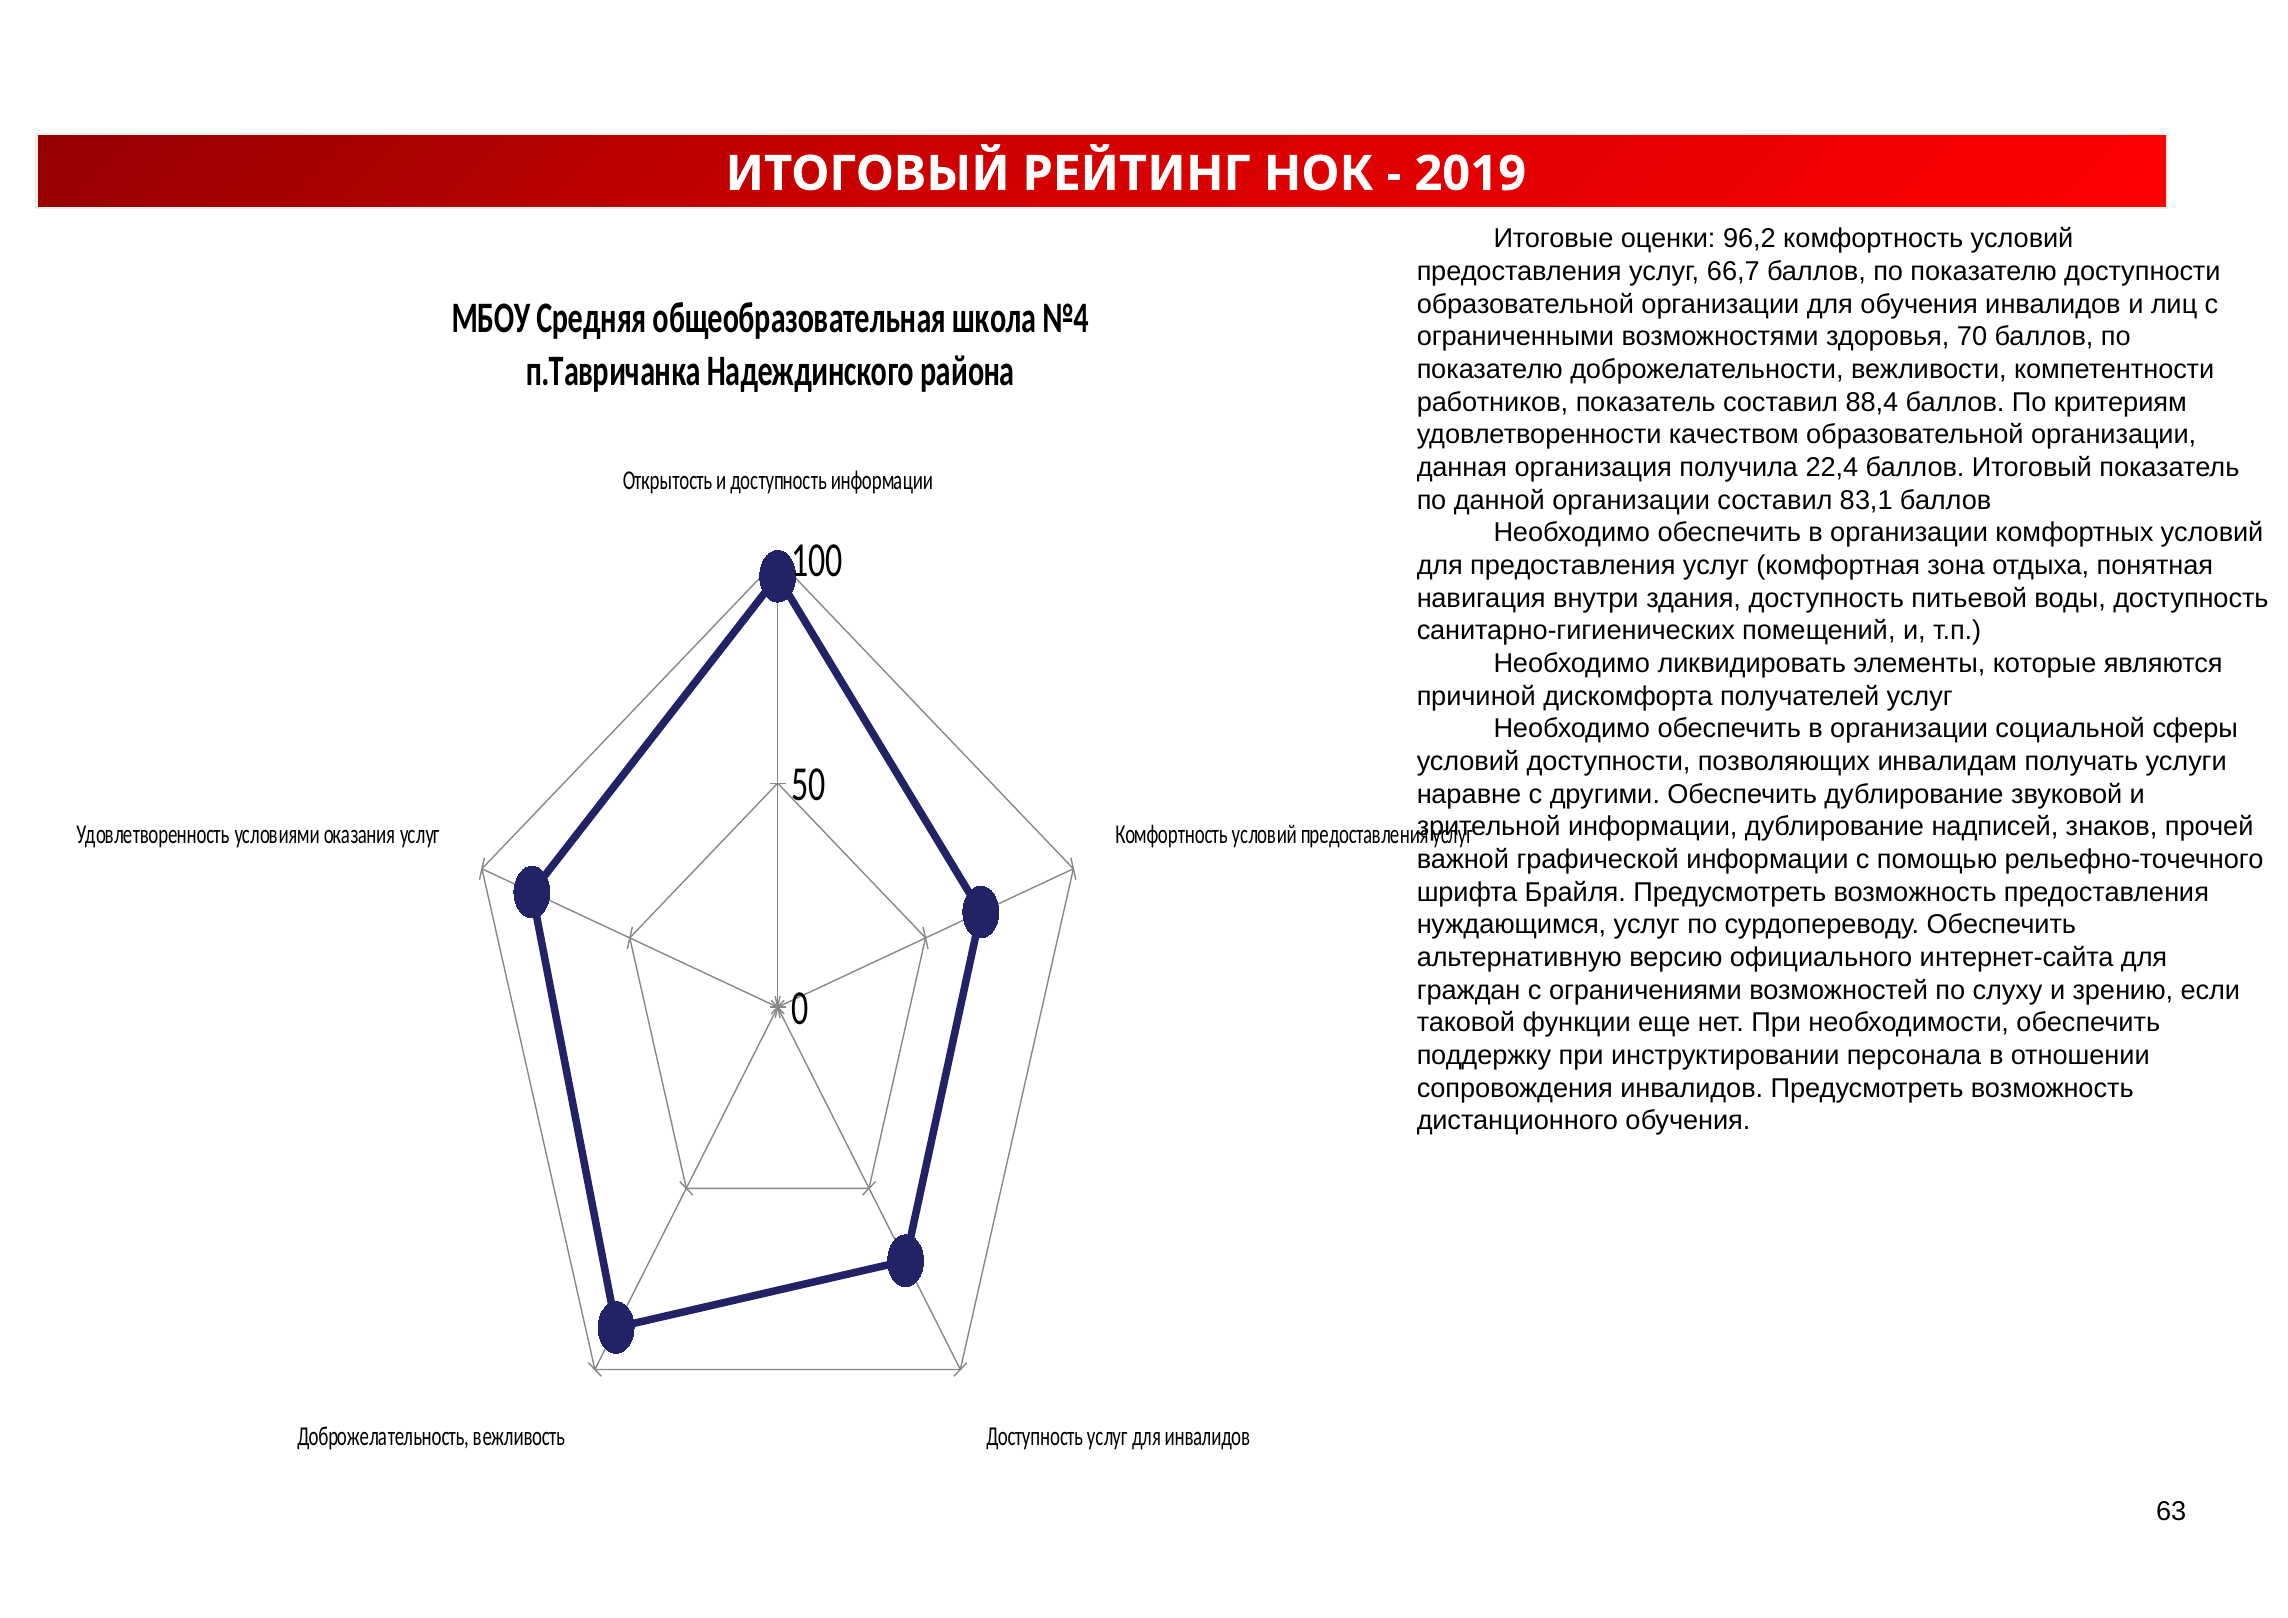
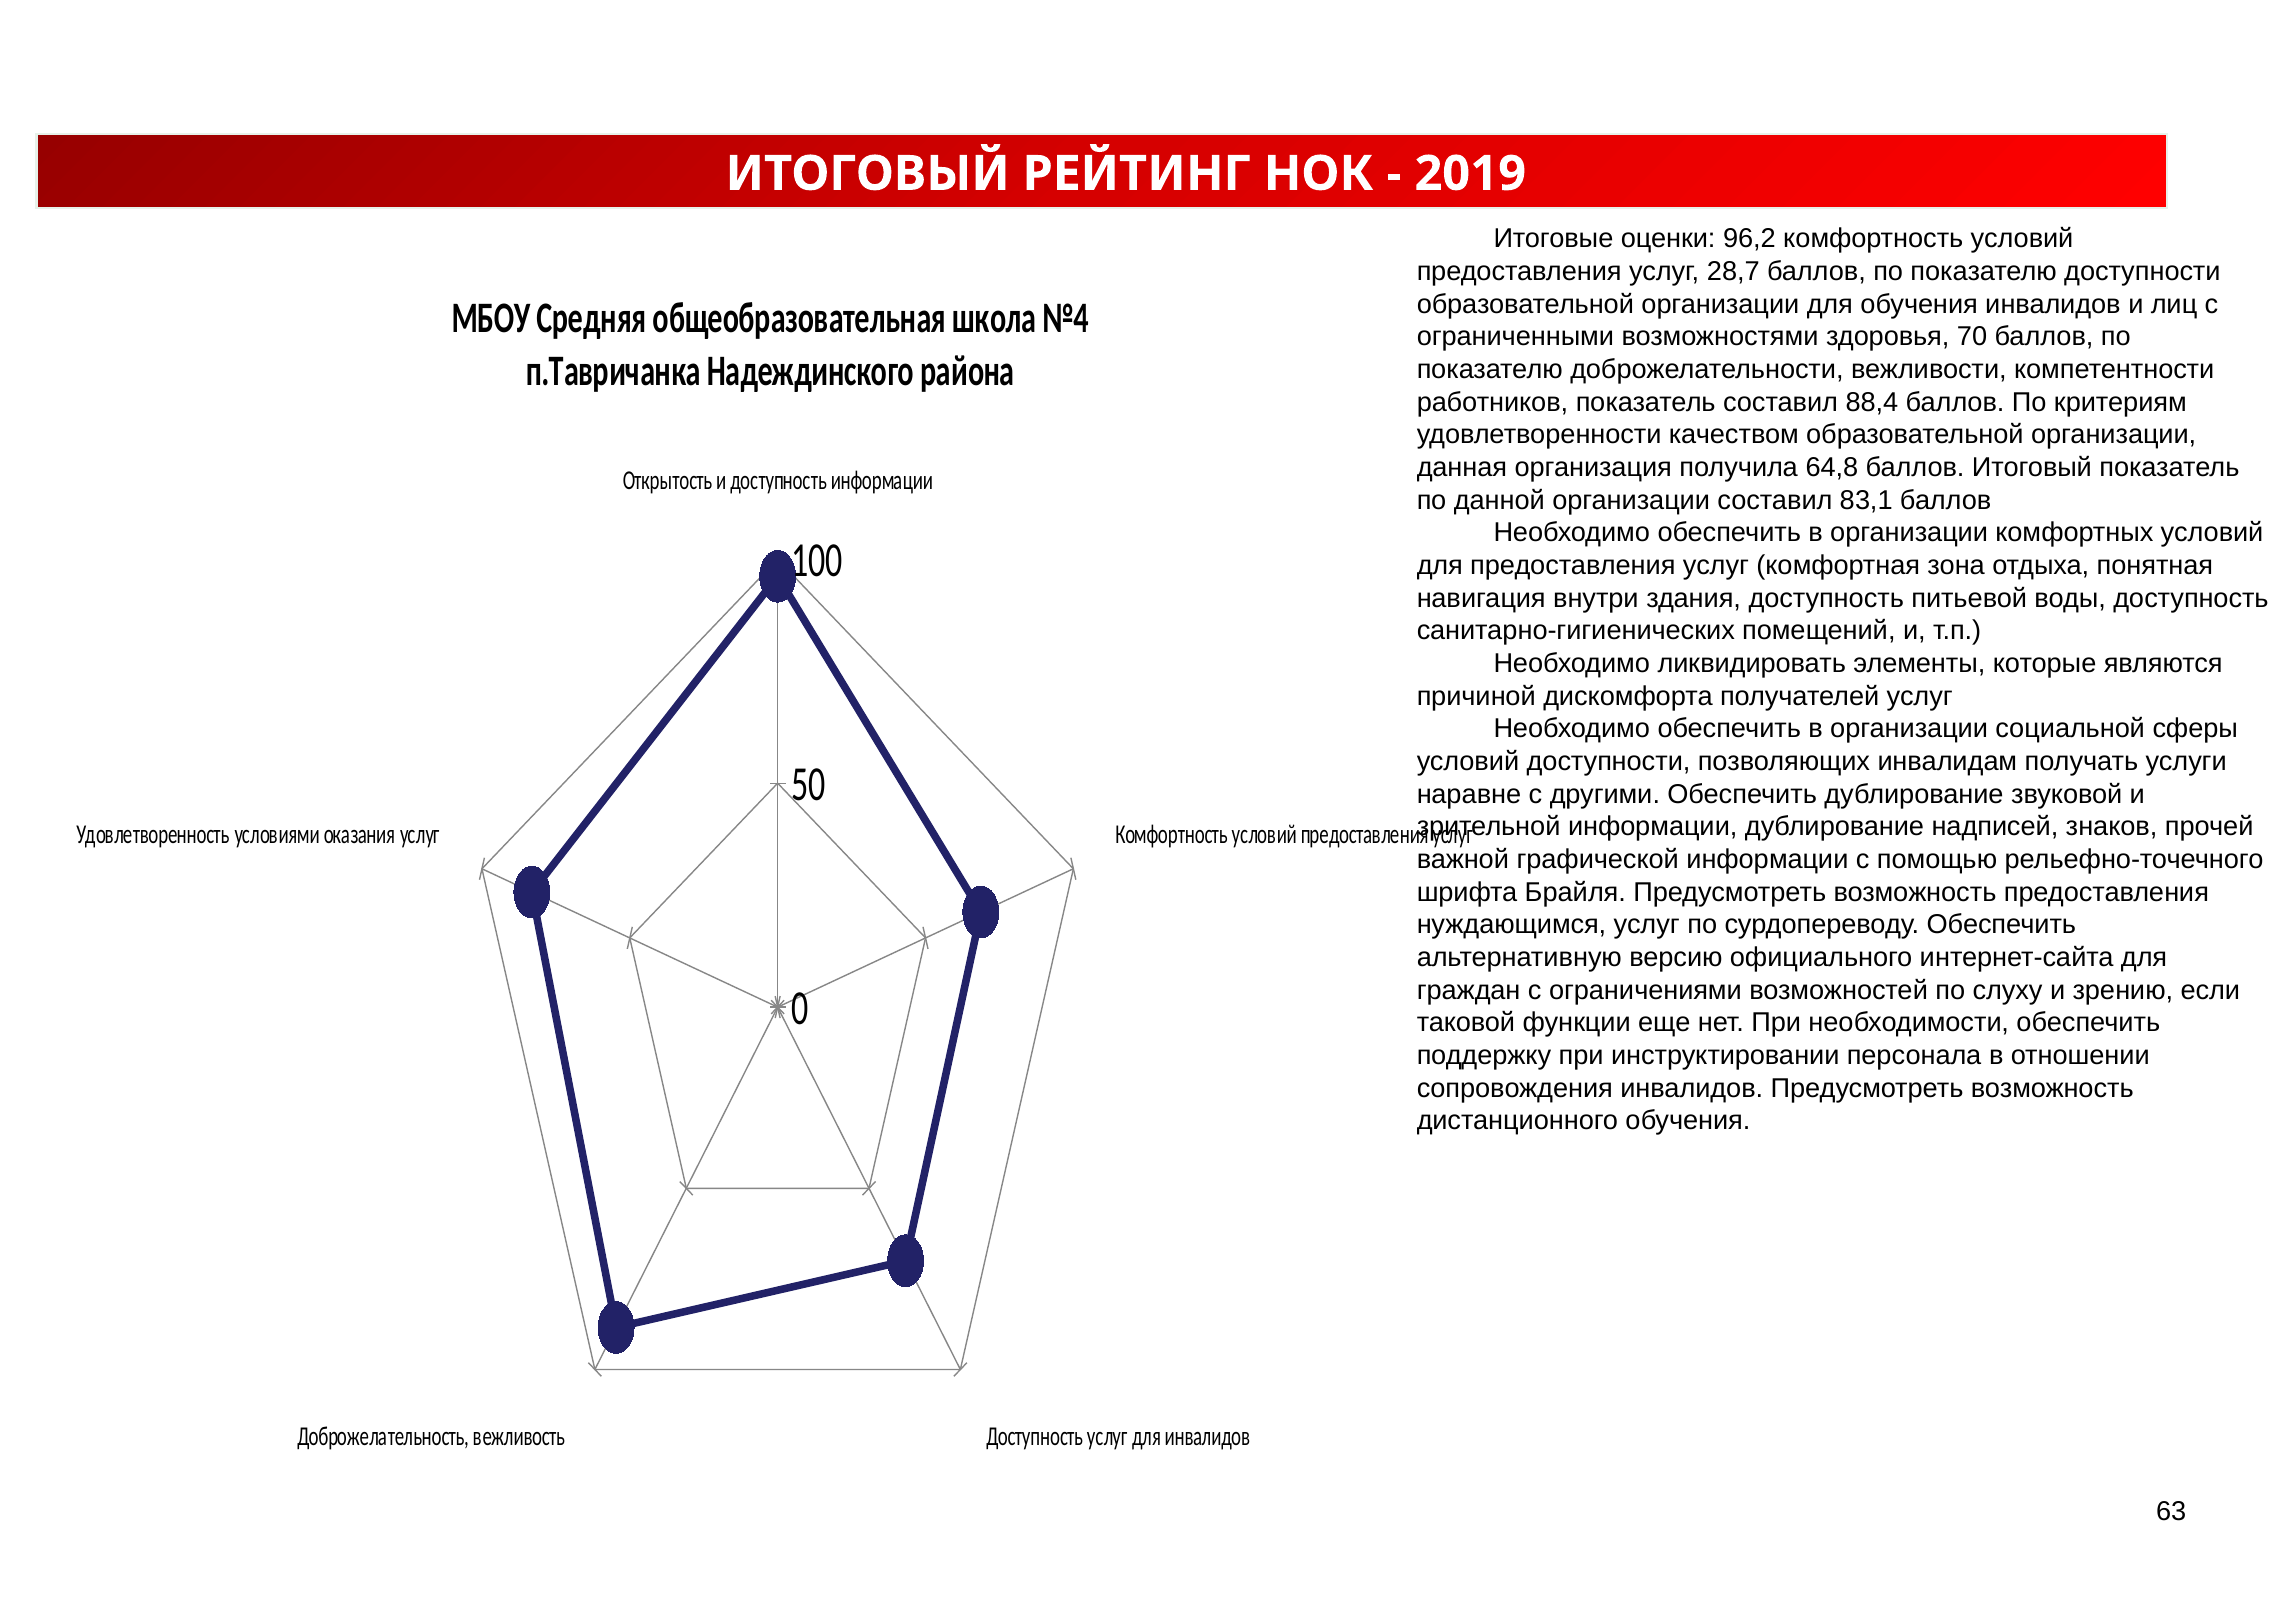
66,7: 66,7 -> 28,7 (1733, 271)
22,4: 22,4 -> 64,8 (1832, 467)
